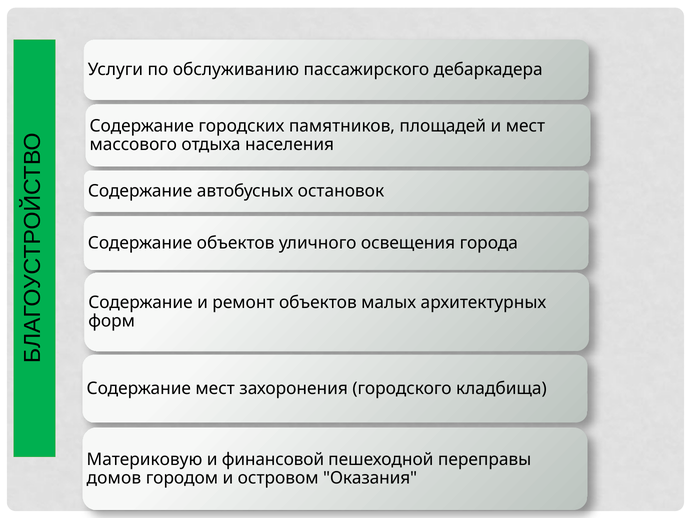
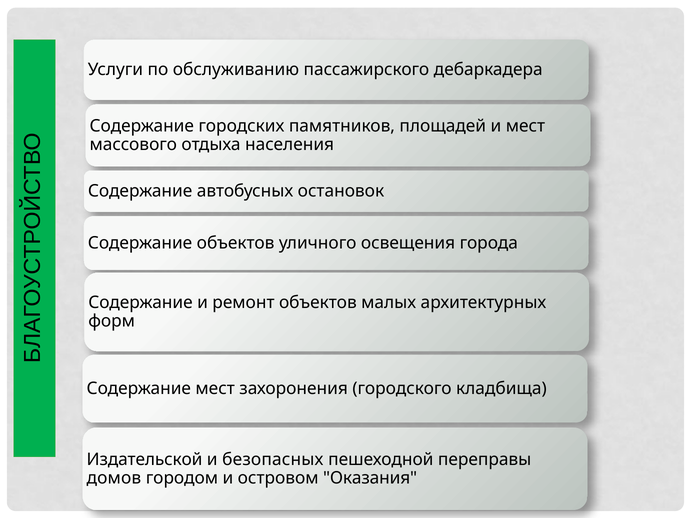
Материковую: Материковую -> Издательской (145, 460)
финансовой: финансовой -> безопасных (273, 460)
